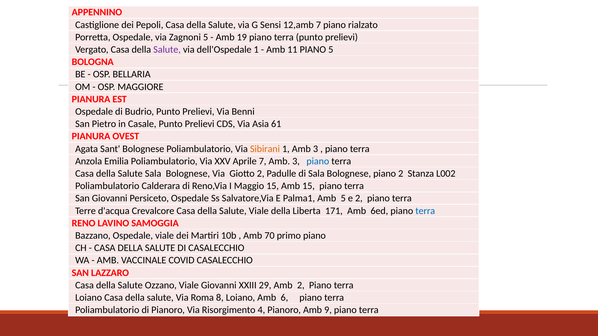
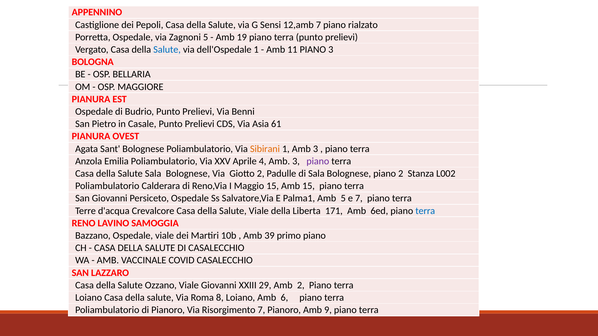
Salute colour: purple -> blue (167, 50)
PIANO 5: 5 -> 3 (331, 50)
Aprile 7: 7 -> 4 (263, 161)
piano colour: blue -> purple (318, 161)
e 2: 2 -> 7 (359, 199)
70: 70 -> 39 (270, 236)
Risorgimento 4: 4 -> 7 (261, 310)
